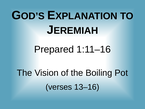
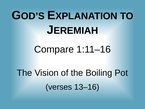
Prepared: Prepared -> Compare (54, 49)
